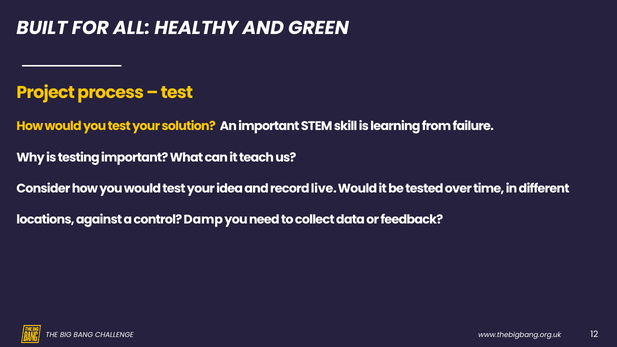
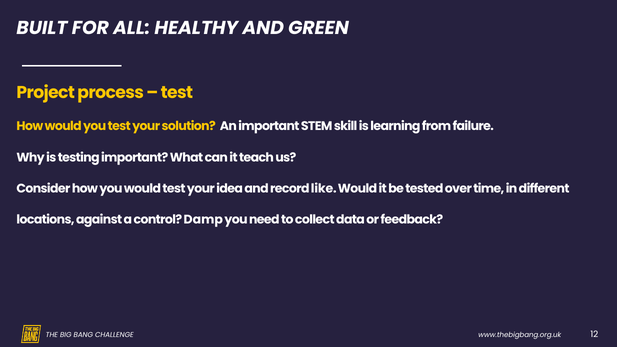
live: live -> like (324, 189)
